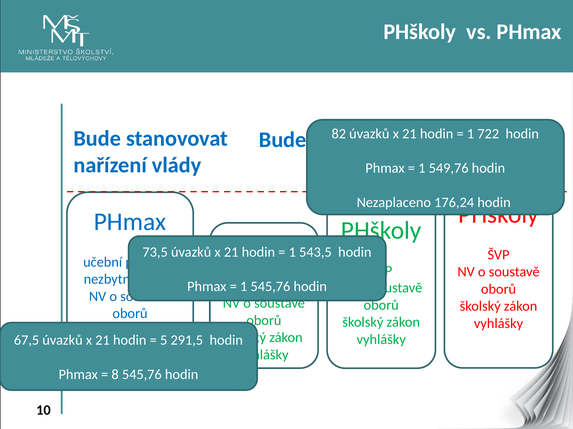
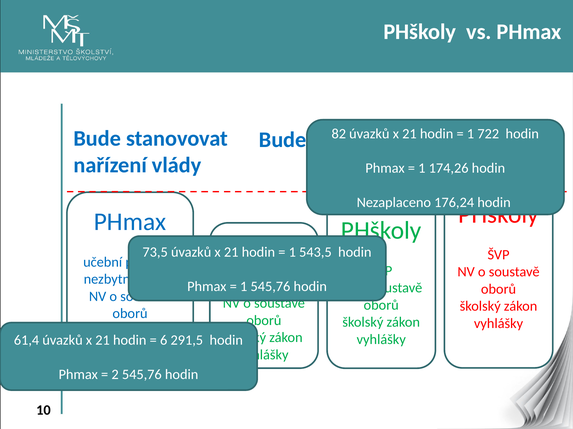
549,76: 549,76 -> 174,26 (449, 168)
67,5: 67,5 -> 61,4 (27, 341)
5: 5 -> 6 (164, 341)
8: 8 -> 2 (115, 375)
